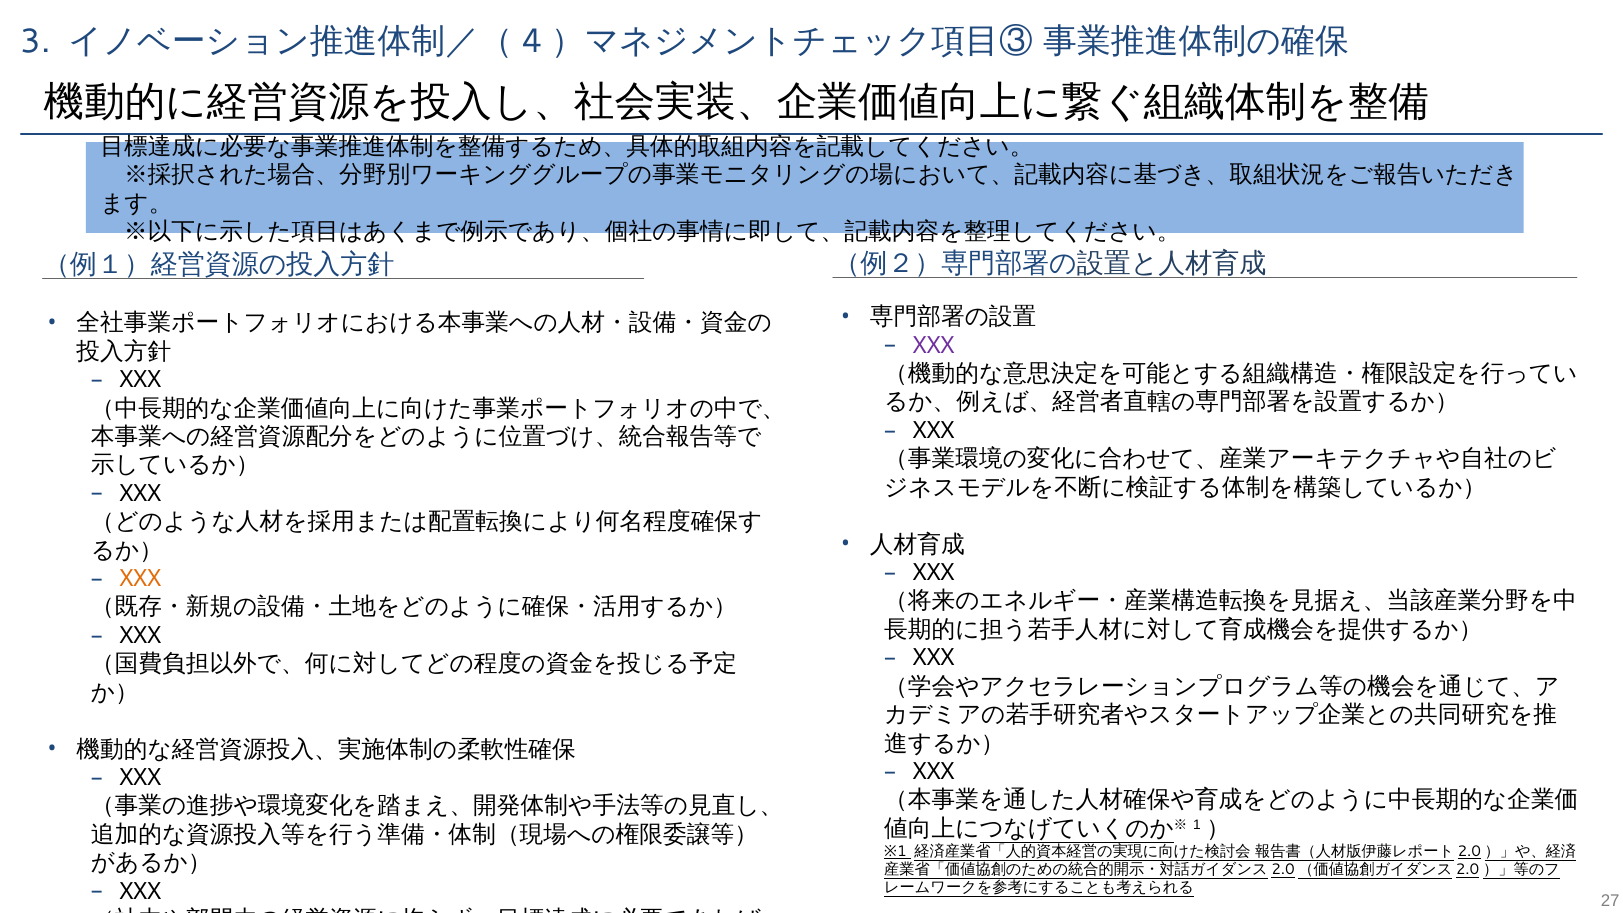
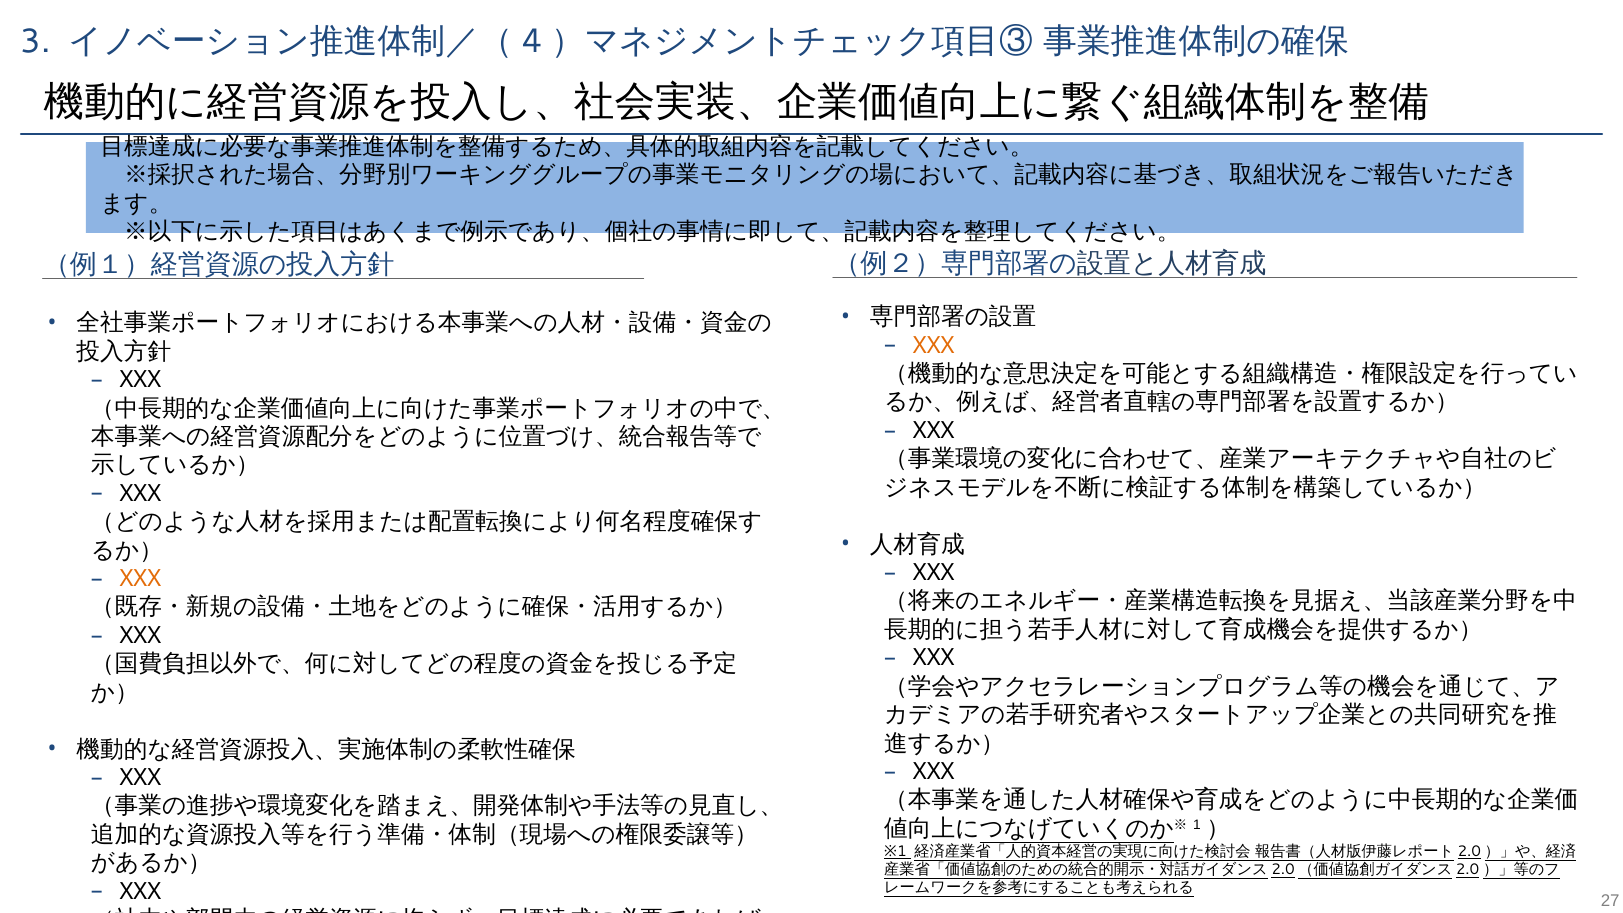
XXX colour: purple -> orange (934, 345)
